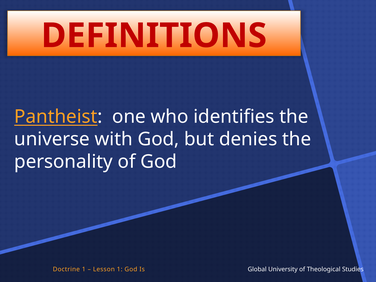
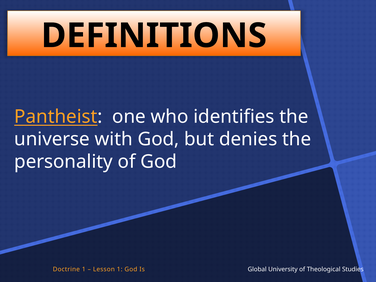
DEFINITIONS colour: red -> black (154, 36)
